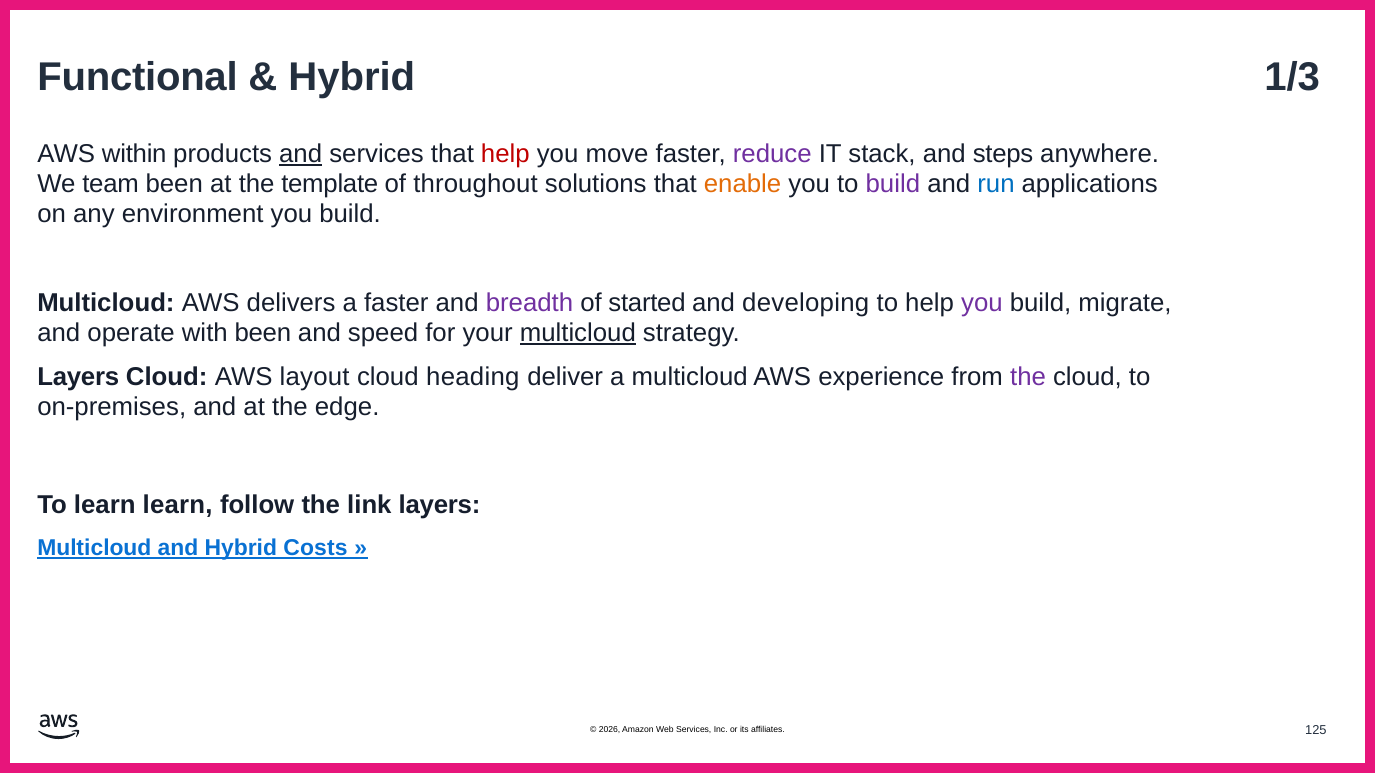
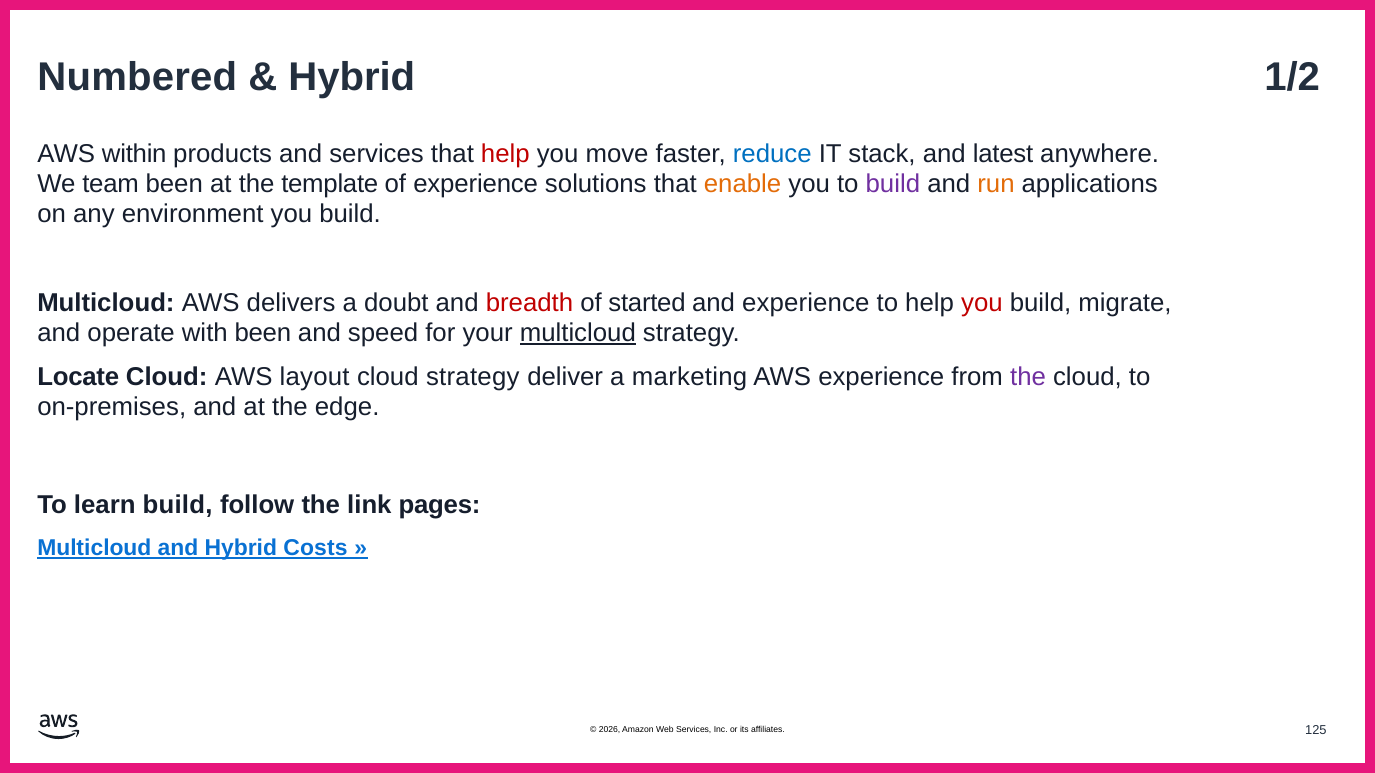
Functional: Functional -> Numbered (137, 77)
1/3: 1/3 -> 1/2 (1292, 77)
and underline: present -> none (301, 154)
reduce colour: purple -> blue (772, 154)
steps: steps -> latest (1003, 154)
of throughout: throughout -> experience (476, 184)
run colour: blue -> orange (996, 184)
a faster: faster -> doubt (396, 303)
breadth colour: purple -> red (529, 303)
and developing: developing -> experience (806, 303)
you colour: purple -> red (982, 303)
Layers: Layers -> Locate (78, 378)
cloud heading: heading -> strategy (473, 378)
a multicloud: multicloud -> marketing (690, 378)
learn learn: learn -> build (178, 506)
link layers: layers -> pages (440, 506)
